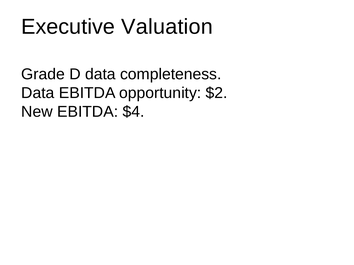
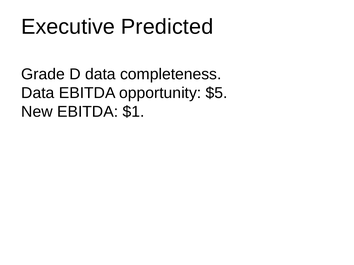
Valuation: Valuation -> Predicted (167, 27)
$2: $2 -> $5 (217, 93)
$4: $4 -> $1 (134, 112)
